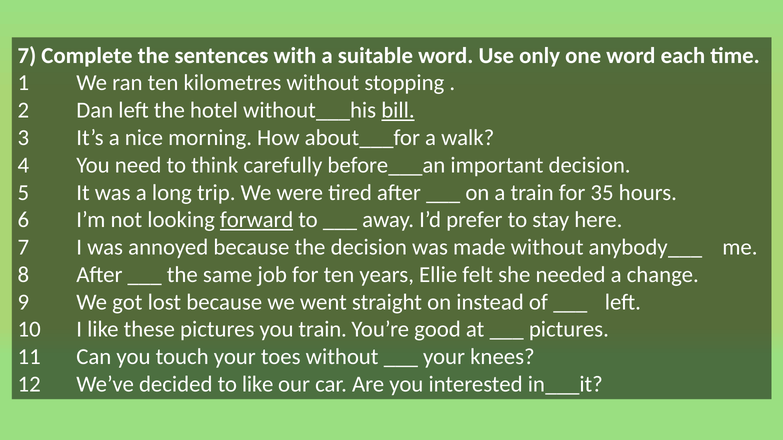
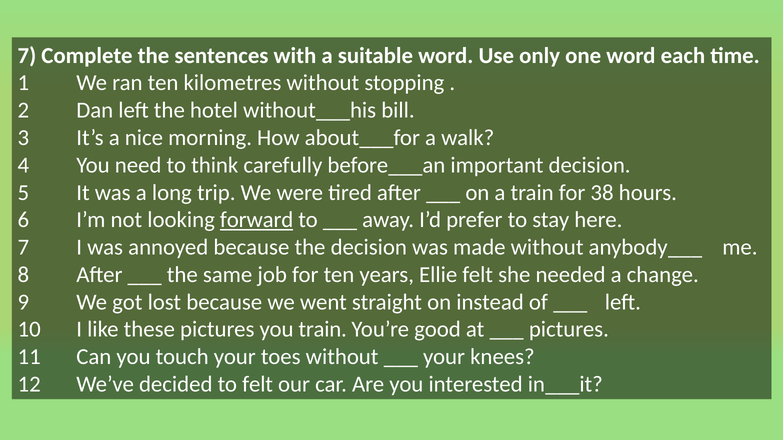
bill underline: present -> none (398, 110)
35: 35 -> 38 (602, 193)
to like: like -> felt (258, 385)
